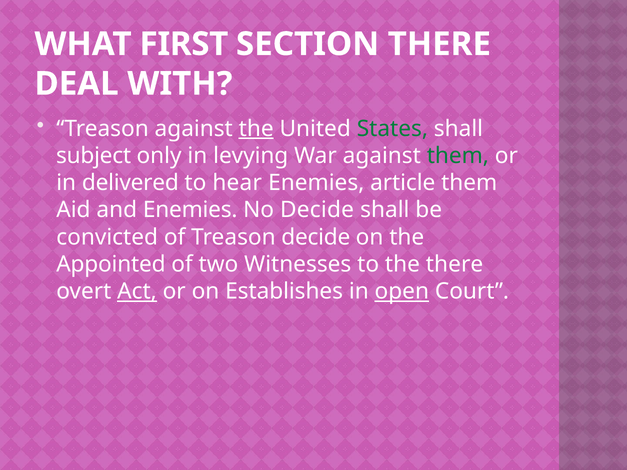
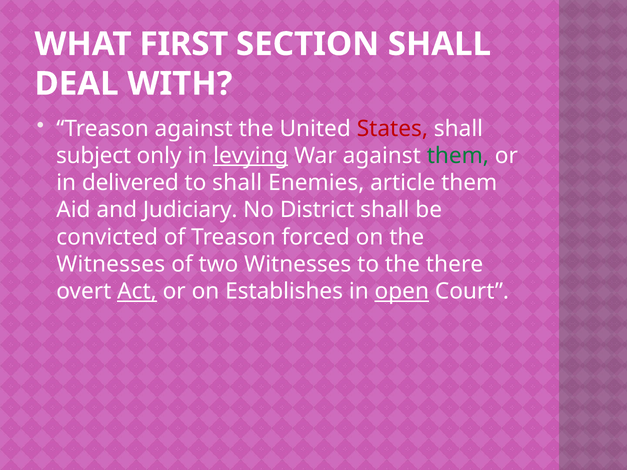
SECTION THERE: THERE -> SHALL (439, 44)
the underline: present -> none (256, 129)
States colour: green -> red (392, 129)
levying underline: none -> present (251, 156)
to hear: hear -> shall (237, 183)
and Enemies: Enemies -> Judiciary (190, 210)
No Decide: Decide -> District (317, 210)
Treason decide: decide -> forced (316, 237)
Appointed: Appointed -> Witnesses (111, 264)
